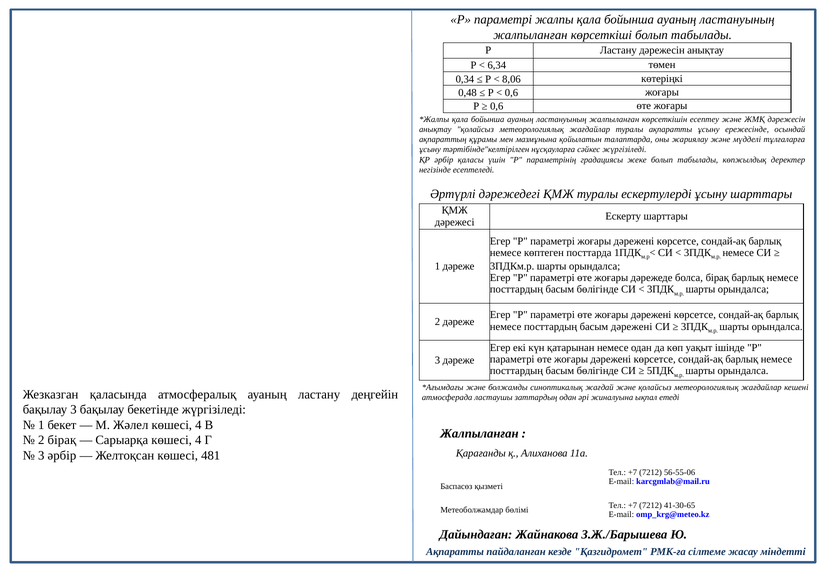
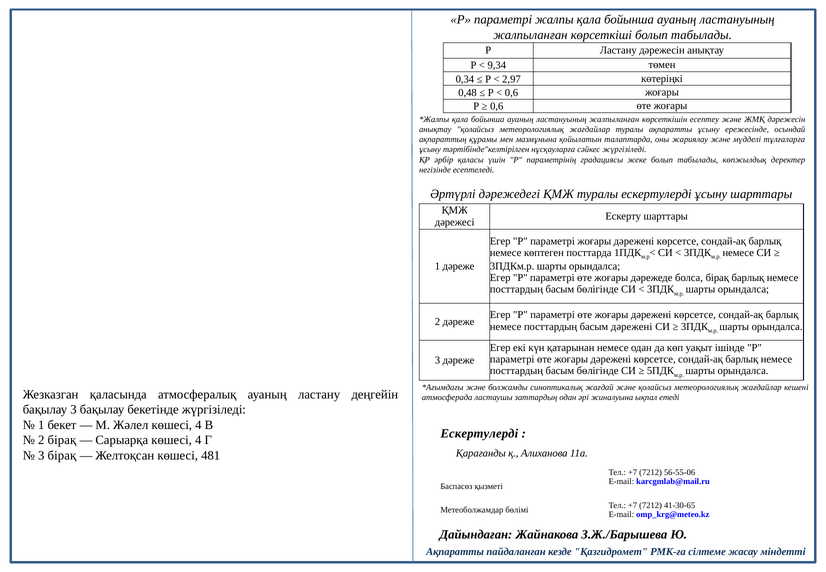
6,34: 6,34 -> 9,34 (497, 65)
8,06: 8,06 -> 2,97 (511, 79)
Жалпыланған: Жалпыланған -> Ескертулерді (479, 433)
3 әрбір: әрбір -> бірақ (62, 455)
